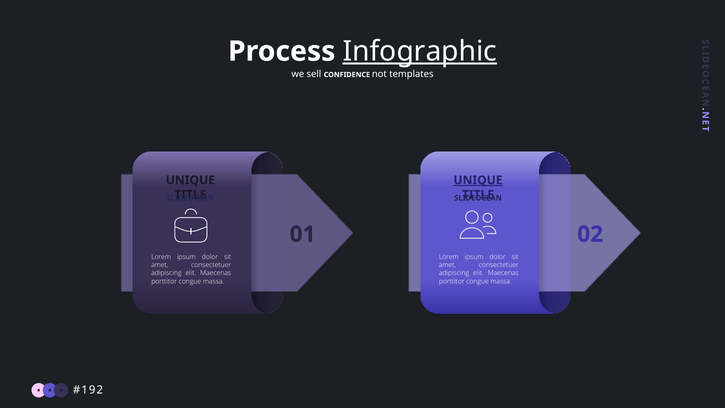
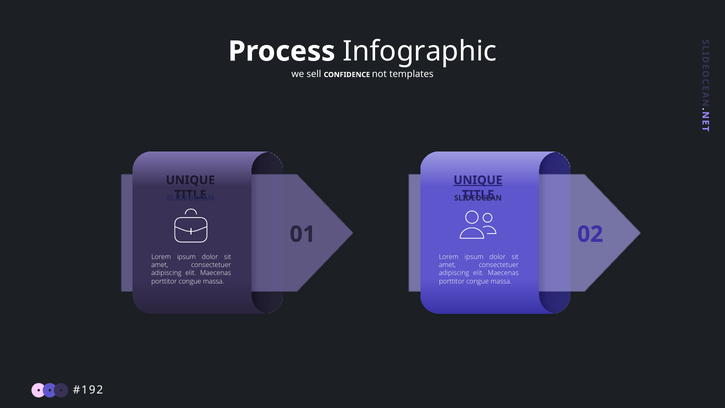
Infographic underline: present -> none (420, 51)
